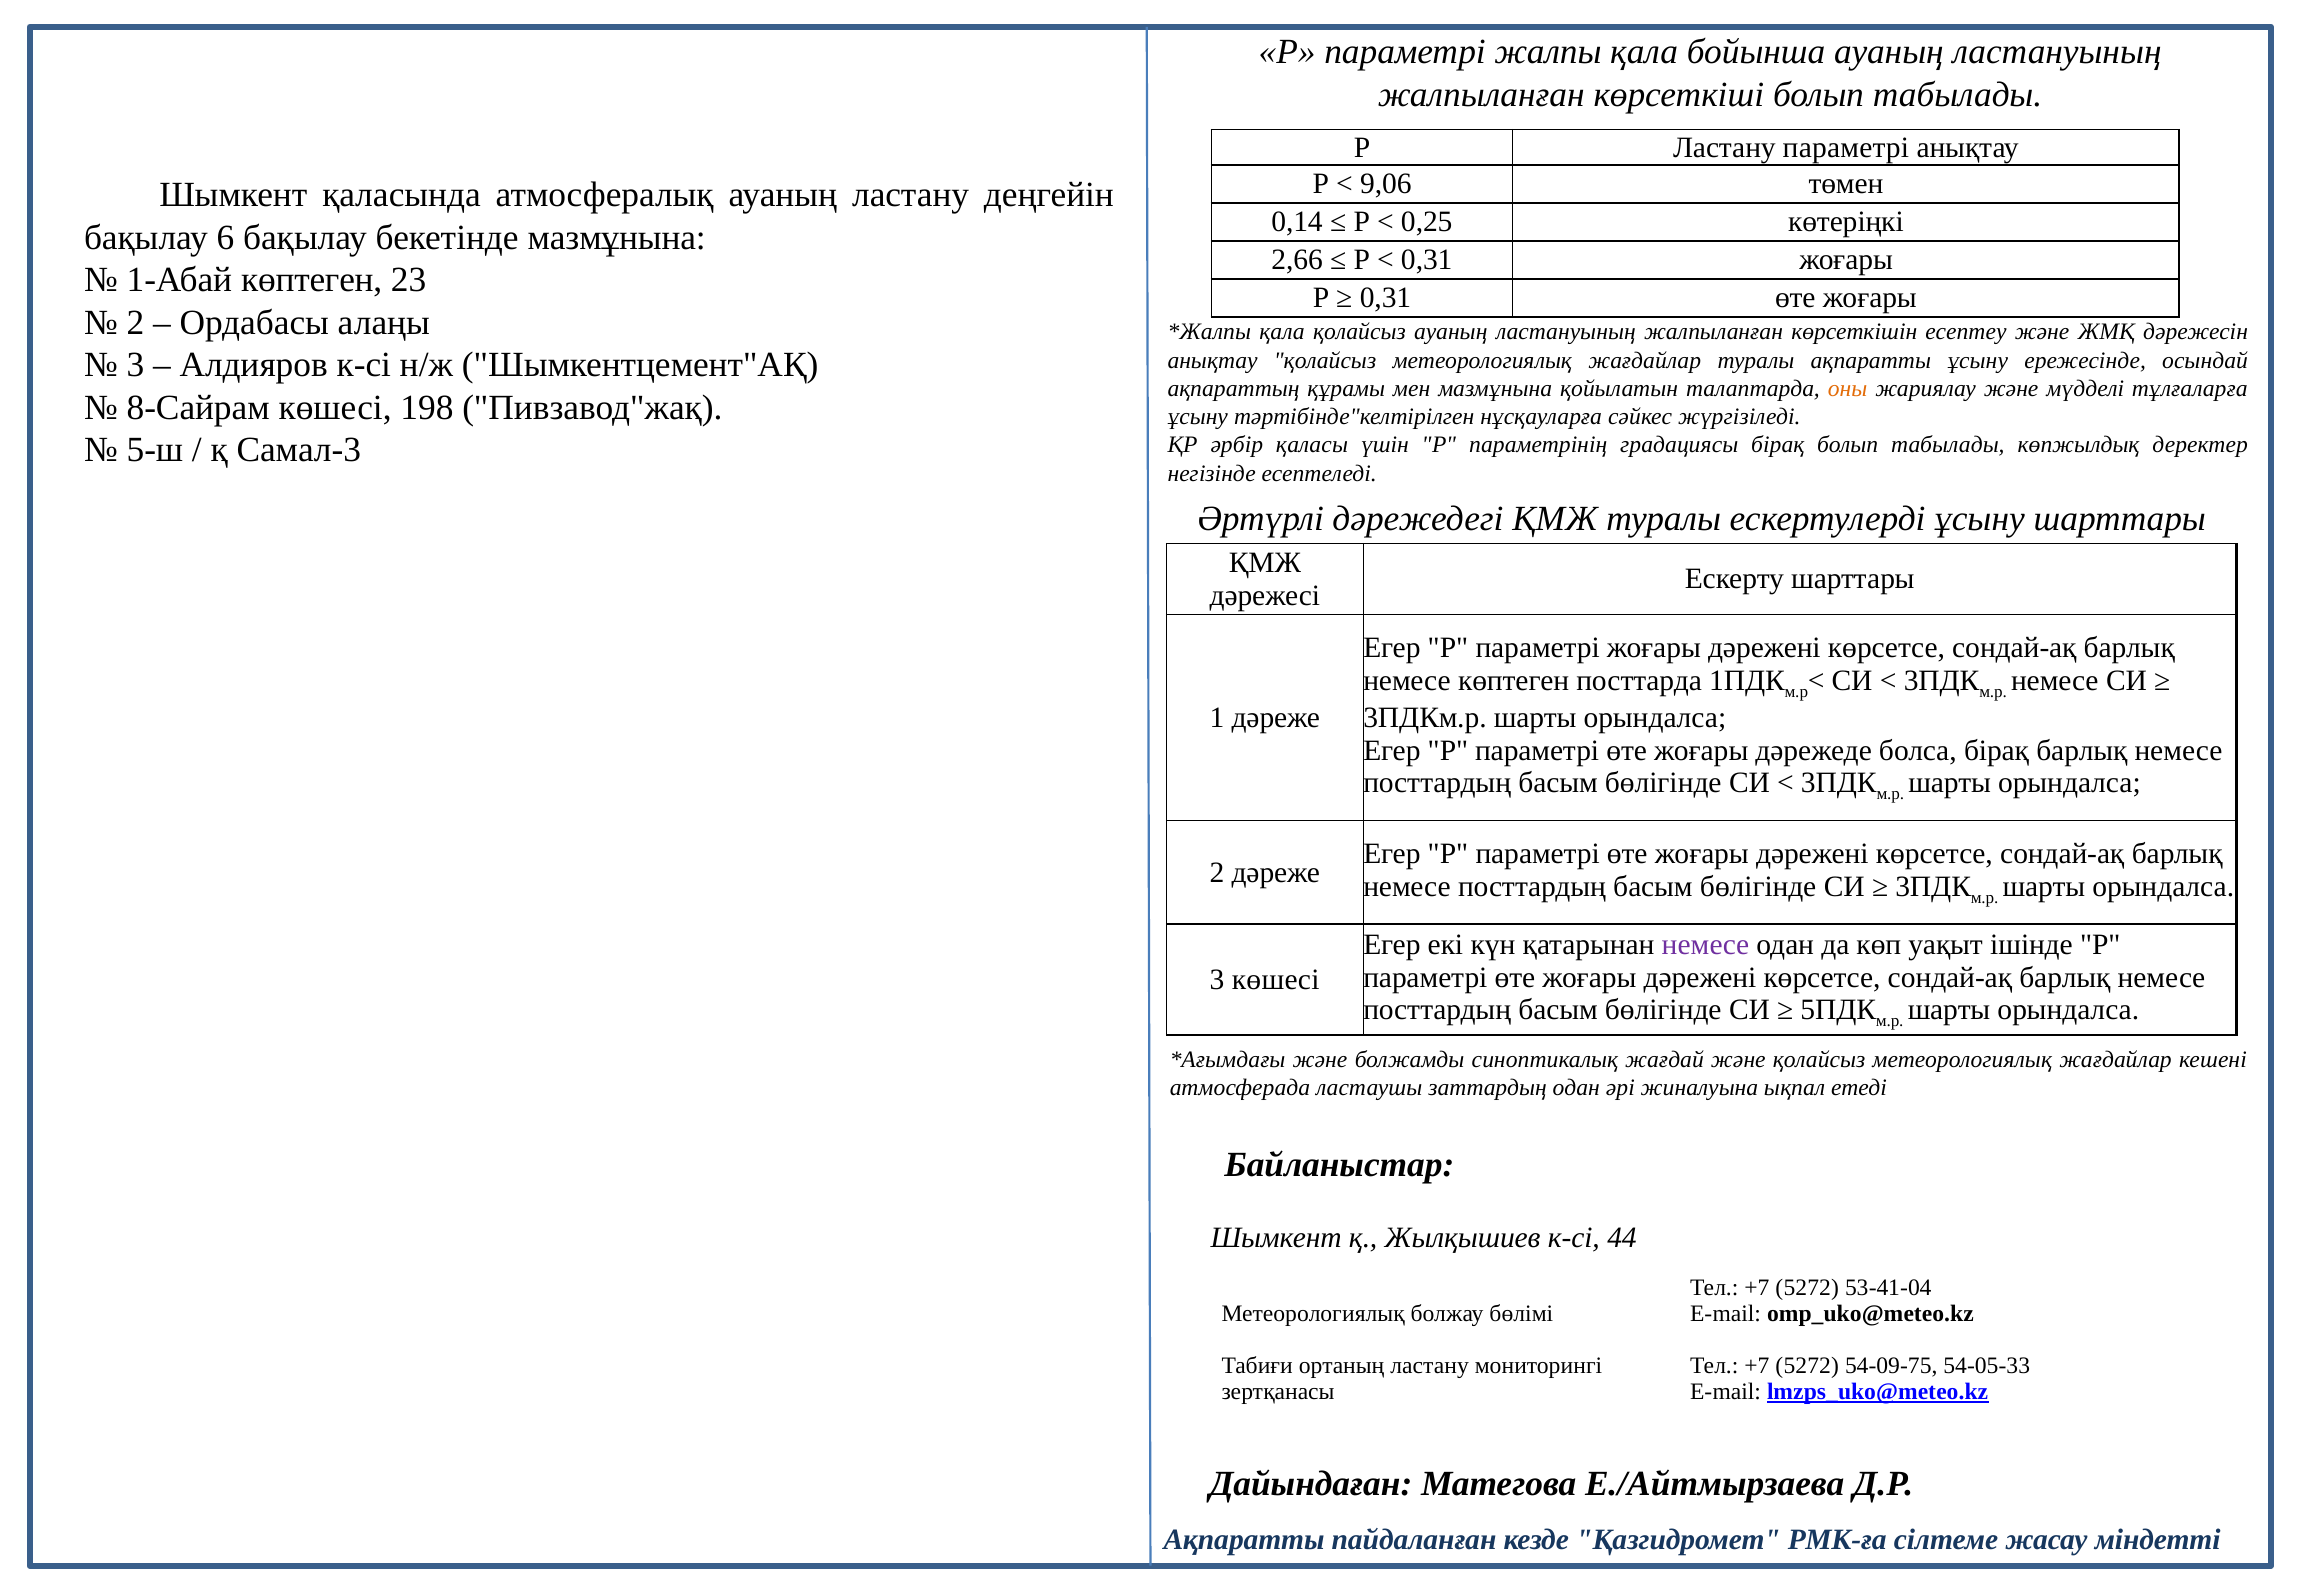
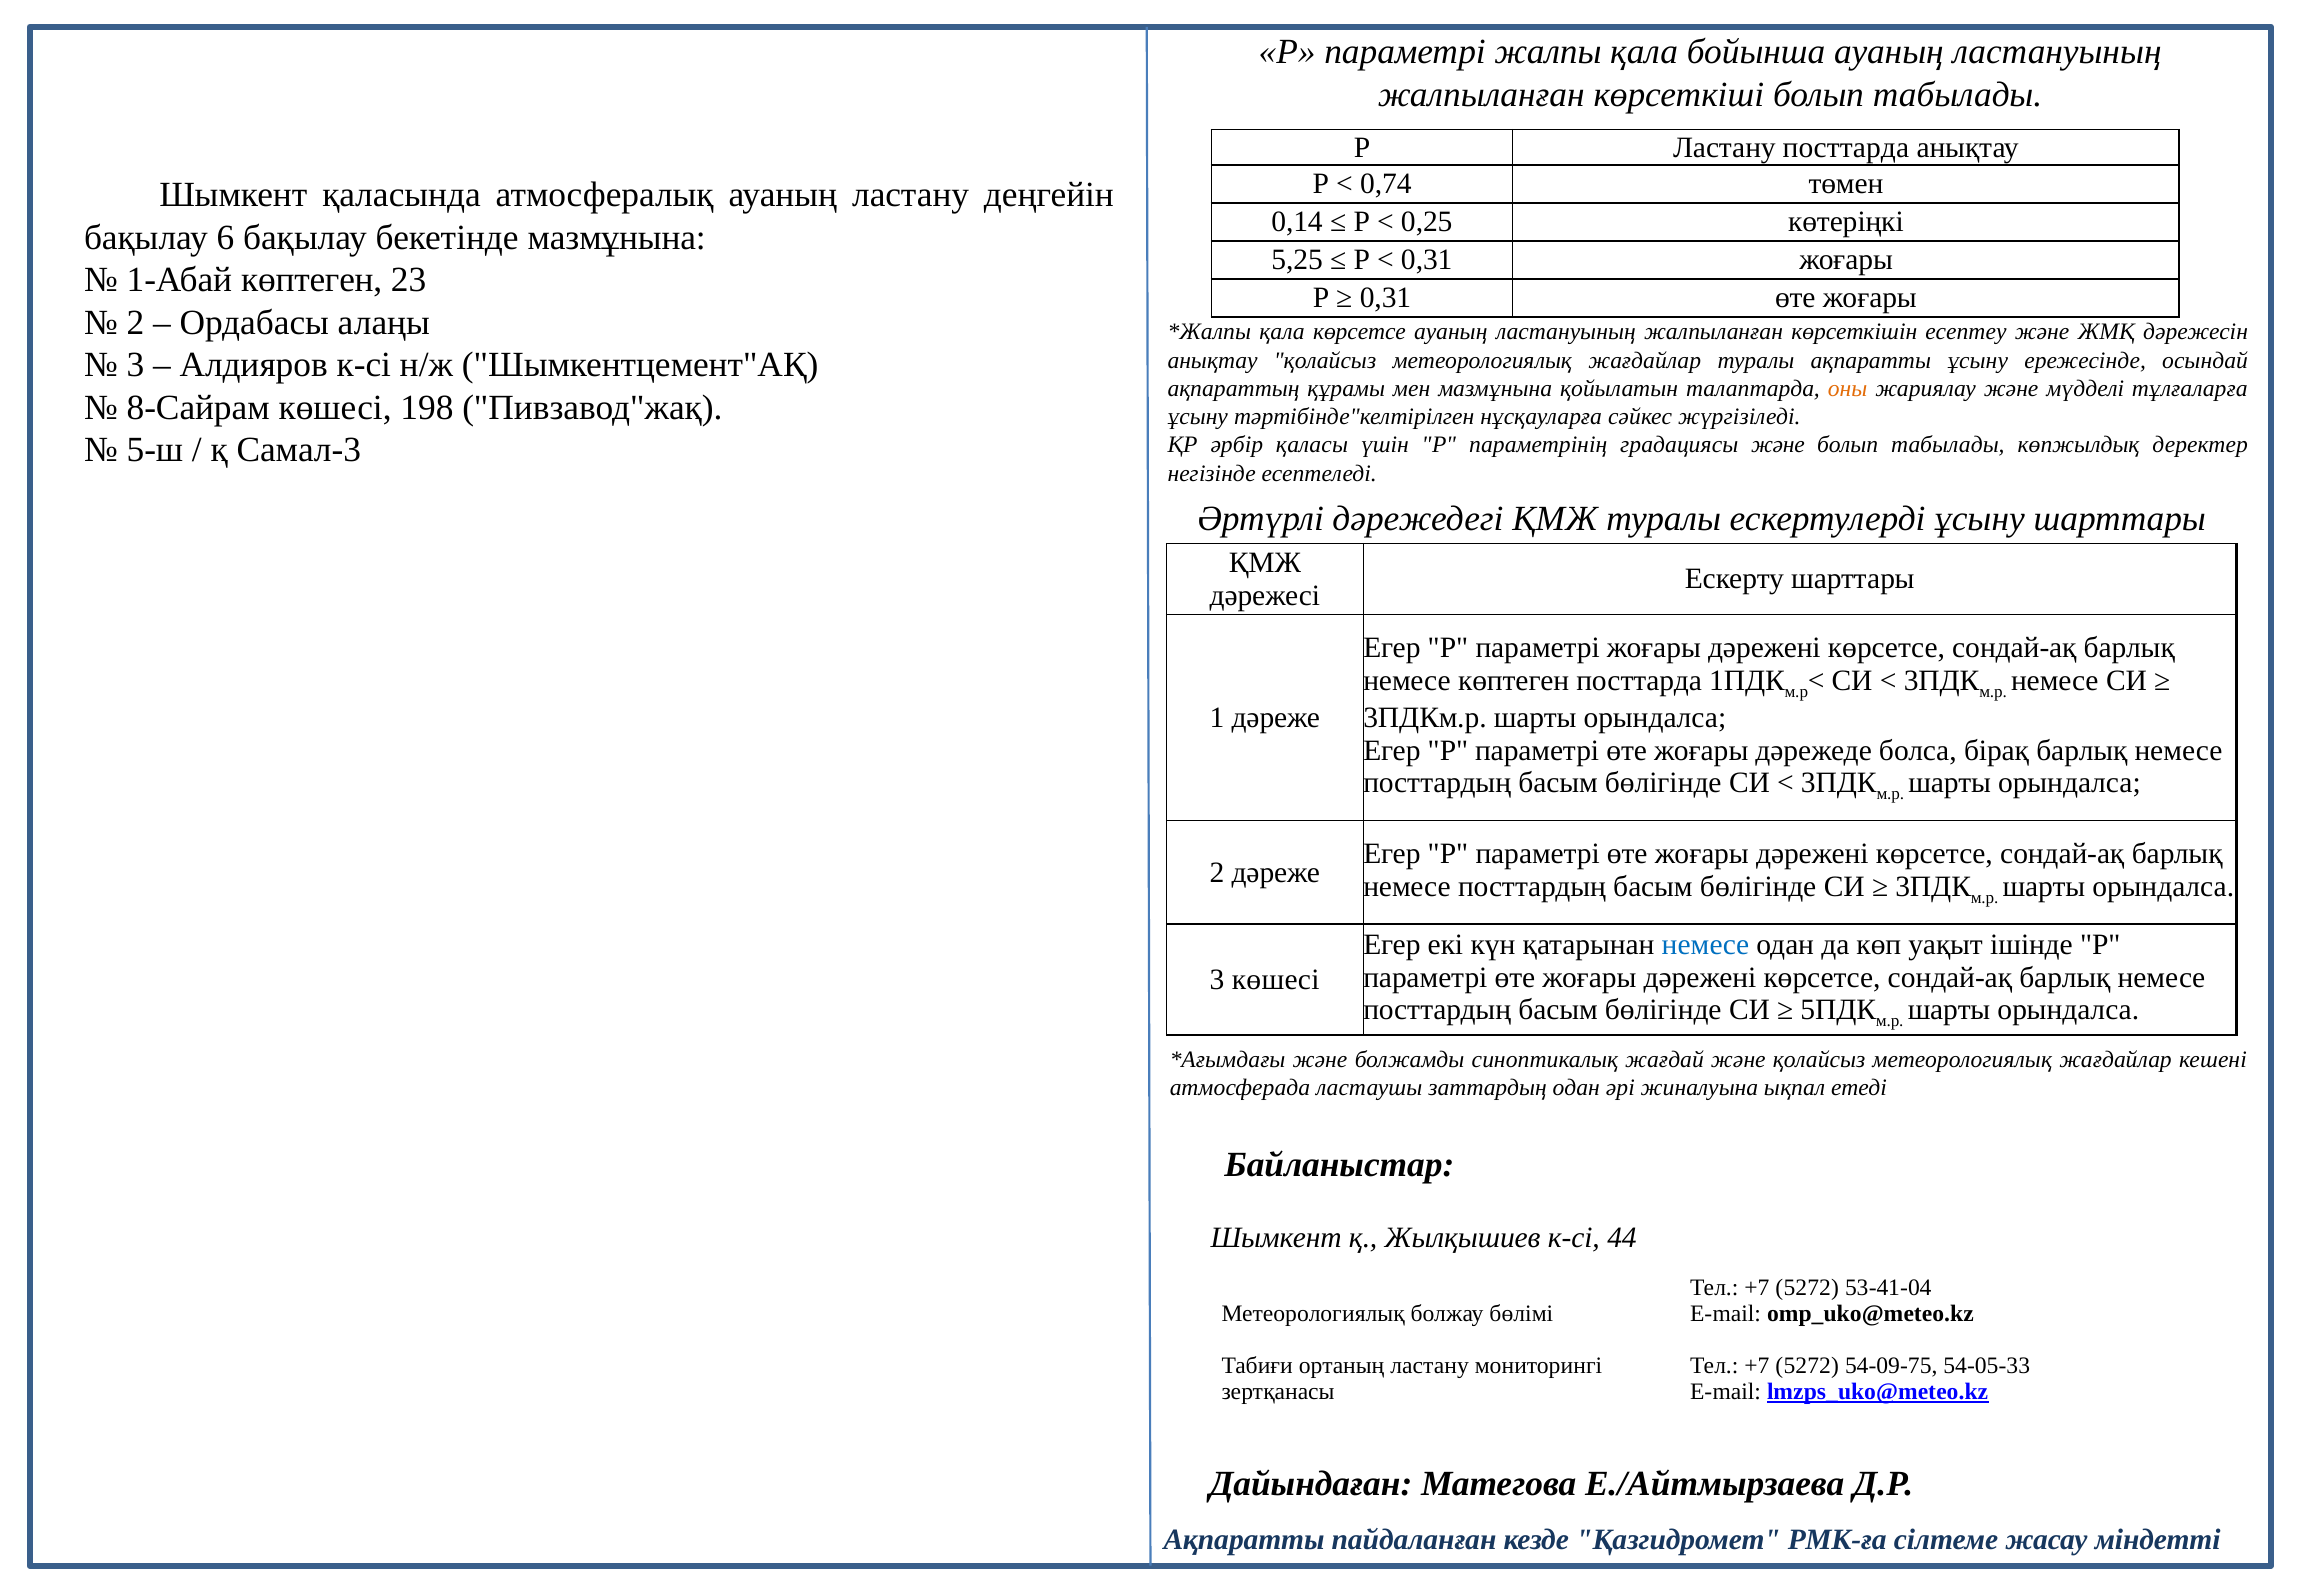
Ластану параметрі: параметрі -> посттарда (1846, 147)
9,06: 9,06 -> 0,74 (1386, 184)
2,66: 2,66 -> 5,25 (1297, 260)
қала қолайсыз: қолайсыз -> көрсетсе (1359, 332)
градациясы бірақ: бірақ -> және (1778, 445)
немесе colour: purple -> blue (1705, 945)
